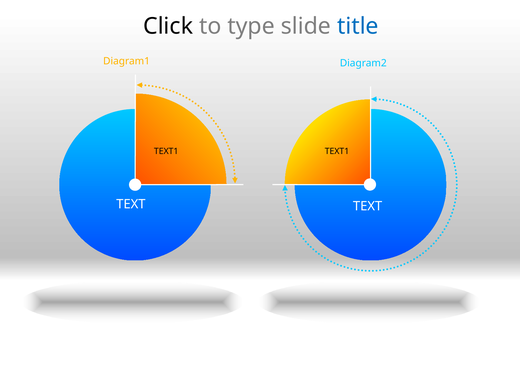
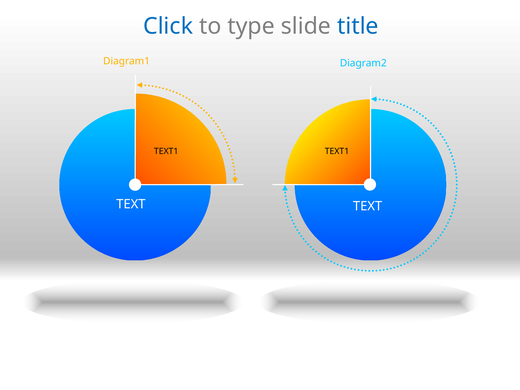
Click colour: black -> blue (168, 26)
